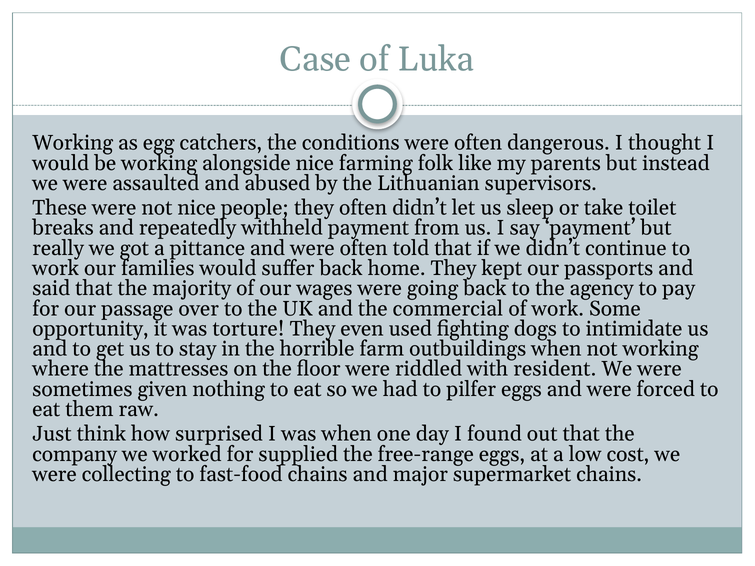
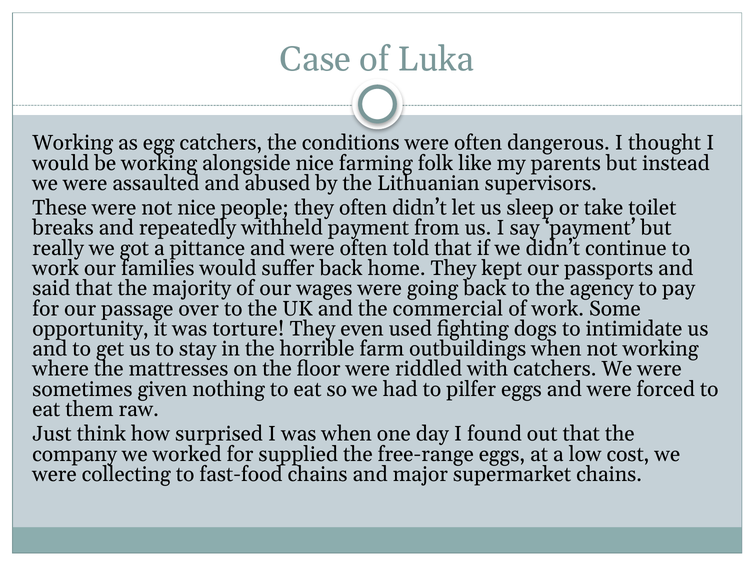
with resident: resident -> catchers (555, 369)
